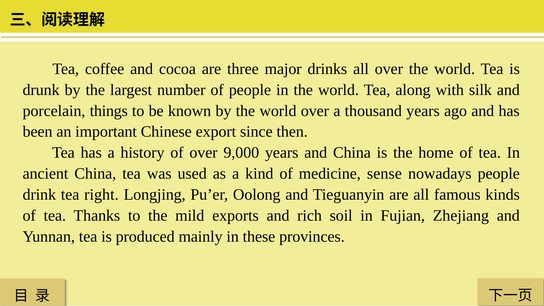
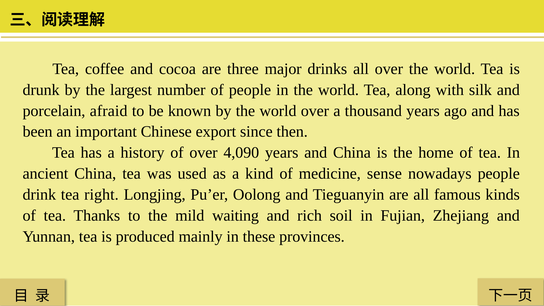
things: things -> afraid (109, 111)
9,000: 9,000 -> 4,090 (241, 153)
exports: exports -> waiting (236, 216)
